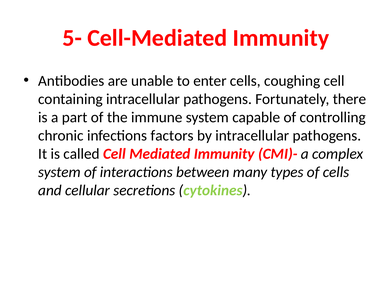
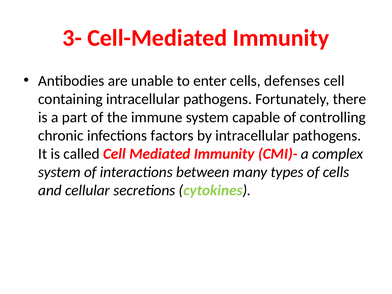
5-: 5- -> 3- (72, 38)
coughing: coughing -> defenses (292, 81)
